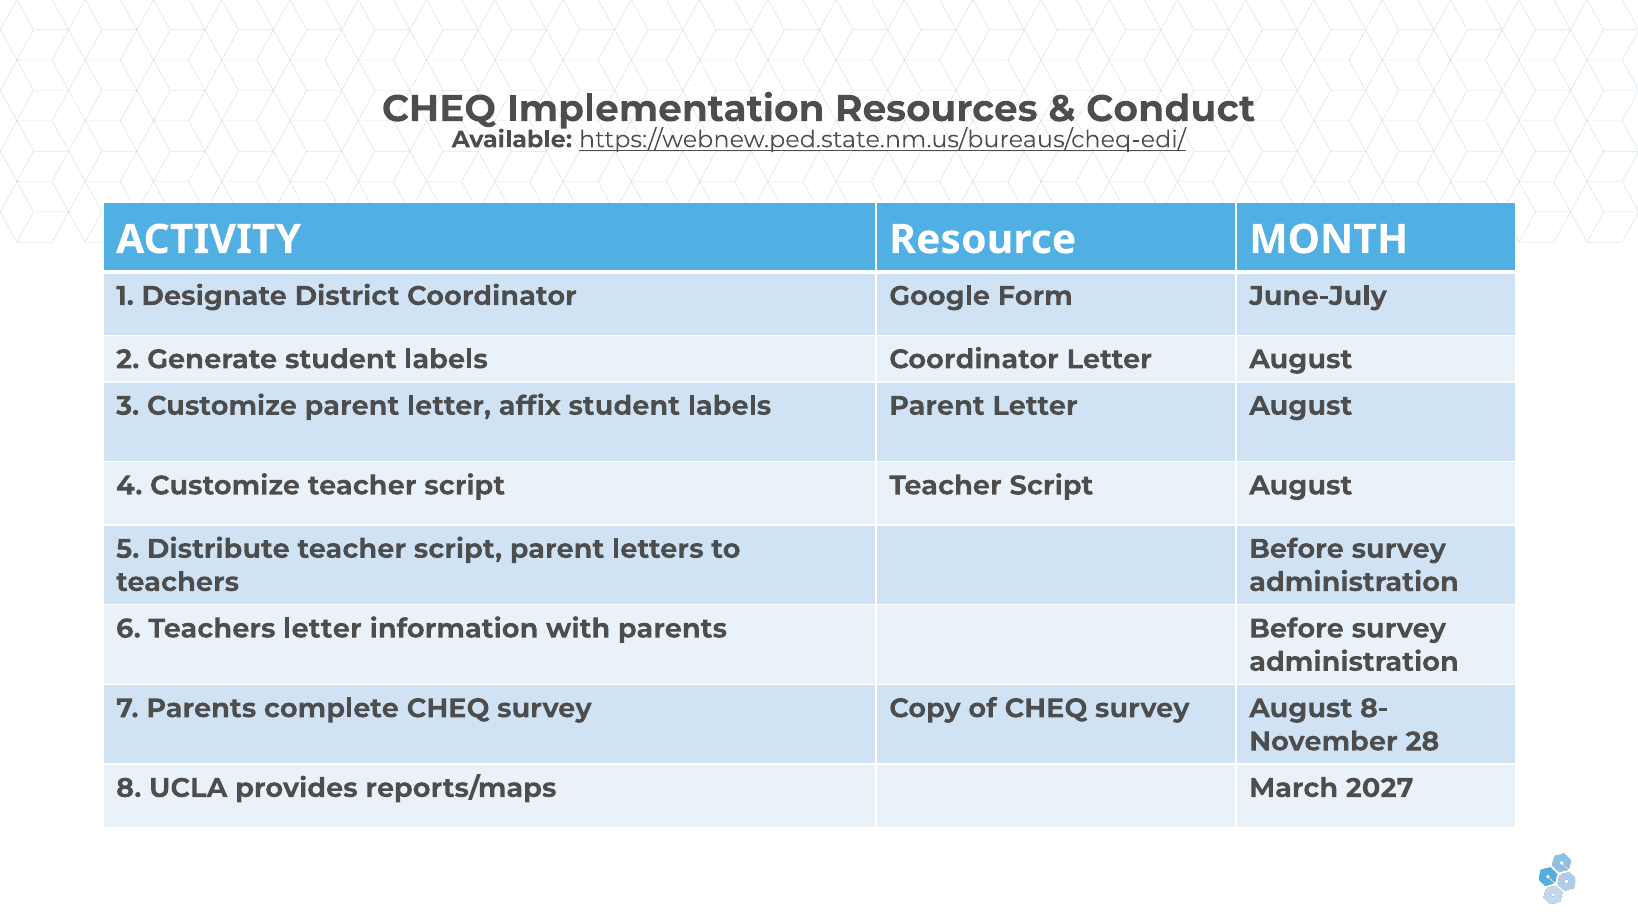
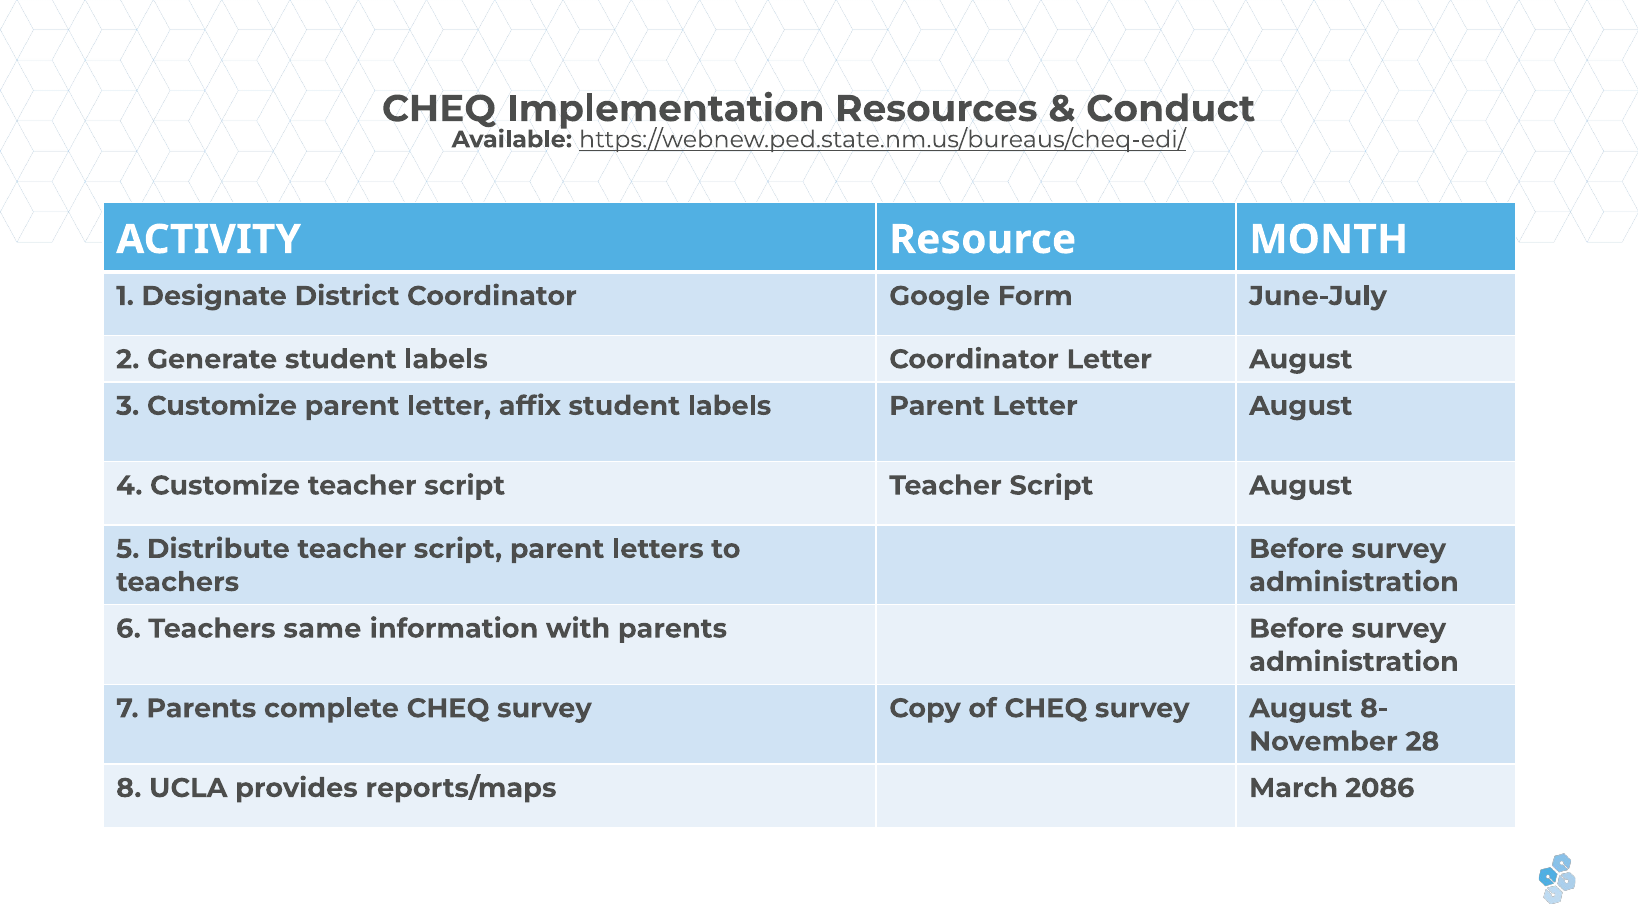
Teachers letter: letter -> same (322, 628)
2027: 2027 -> 2086 (1380, 788)
